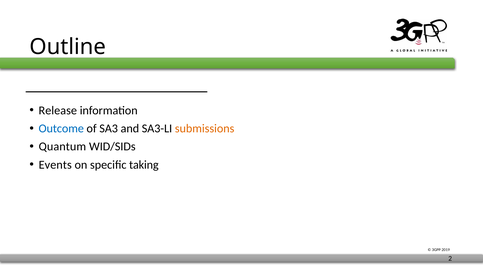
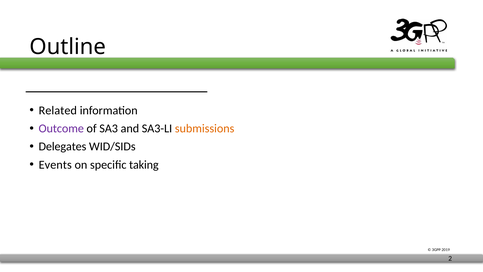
Release: Release -> Related (58, 110)
Outcome colour: blue -> purple (61, 128)
Quantum: Quantum -> Delegates (62, 146)
